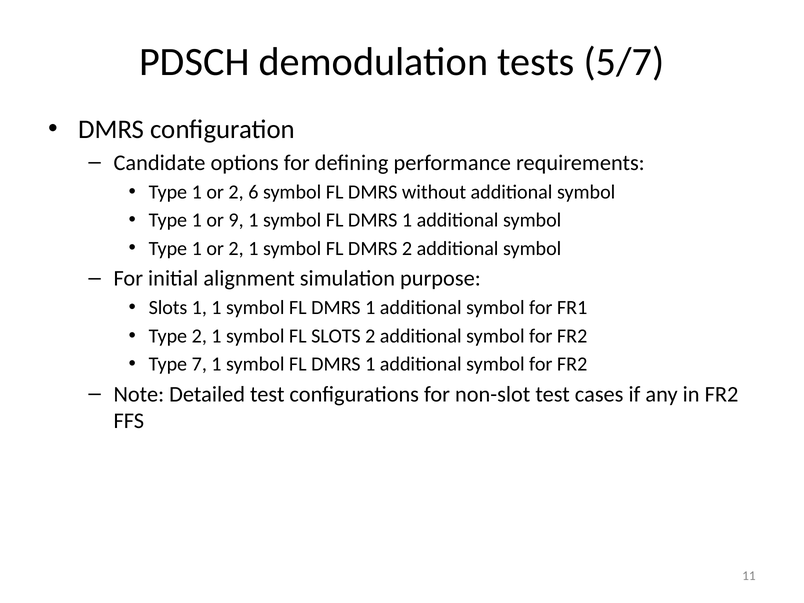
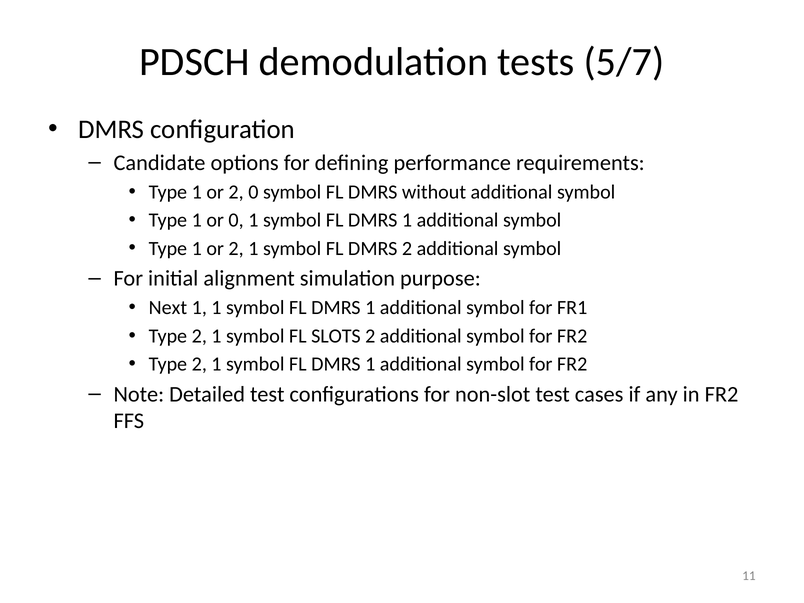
2 6: 6 -> 0 (253, 192)
or 9: 9 -> 0 (236, 220)
Slots: Slots -> Next (168, 308)
7: 7 -> 2 (199, 364)
